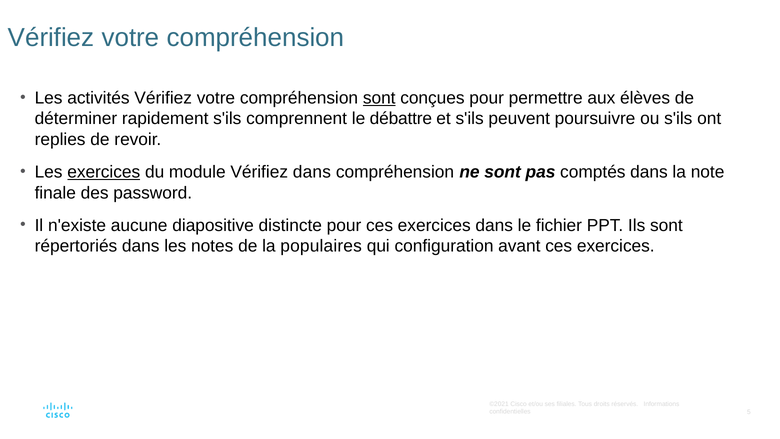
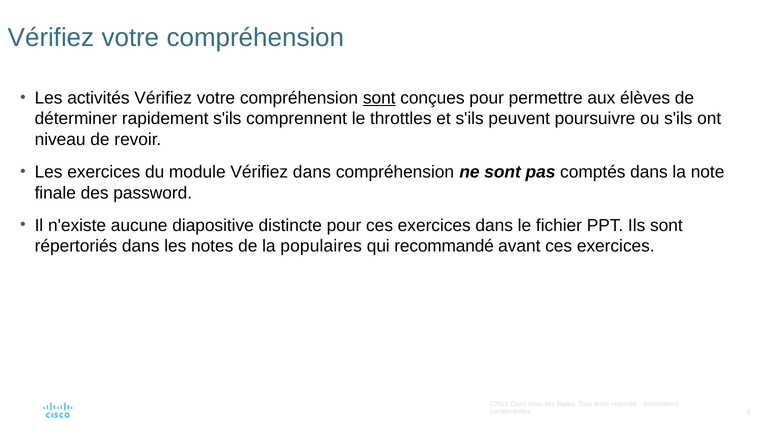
débattre: débattre -> throttles (401, 119)
replies: replies -> niveau (60, 139)
exercices underline: present -> none (104, 172)
configuration: configuration -> recommandé (444, 246)
